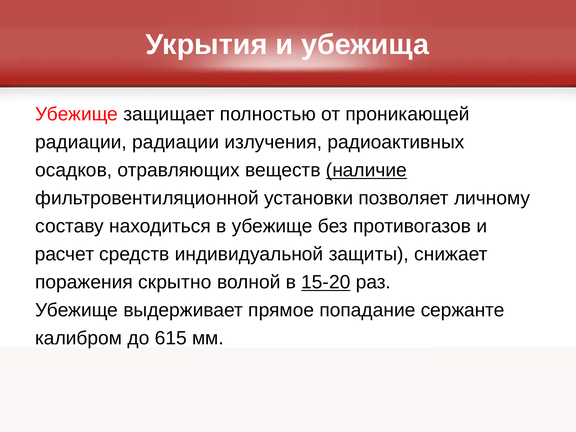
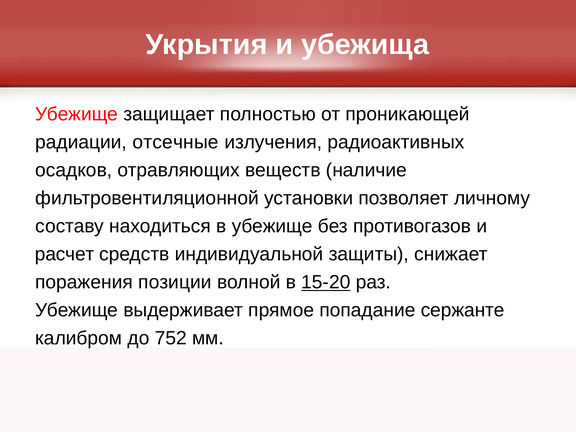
радиации радиации: радиации -> отсечные (176, 142)
наличие underline: present -> none (366, 170)
скрытно: скрытно -> позиции (175, 282)
615: 615 -> 752 (171, 338)
